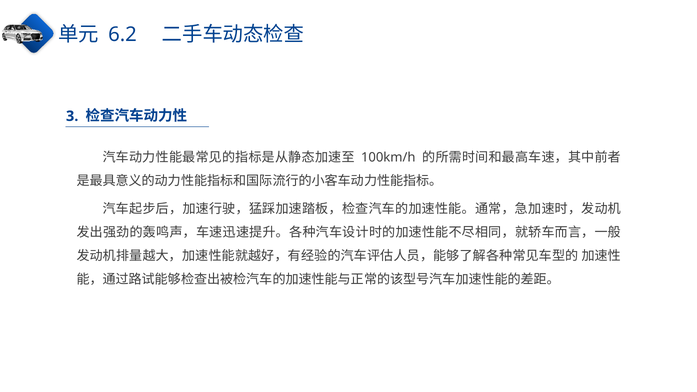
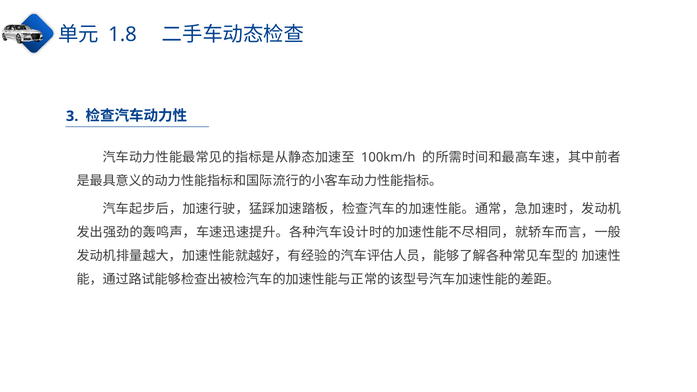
6.2: 6.2 -> 1.8 (123, 35)
